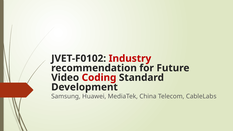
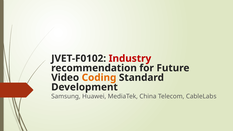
Coding colour: red -> orange (99, 78)
